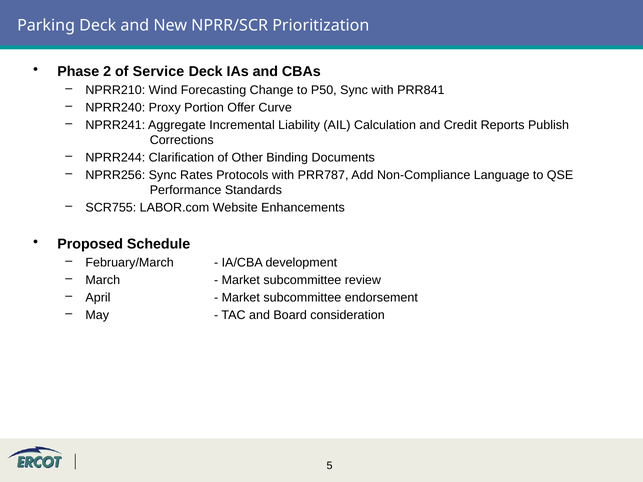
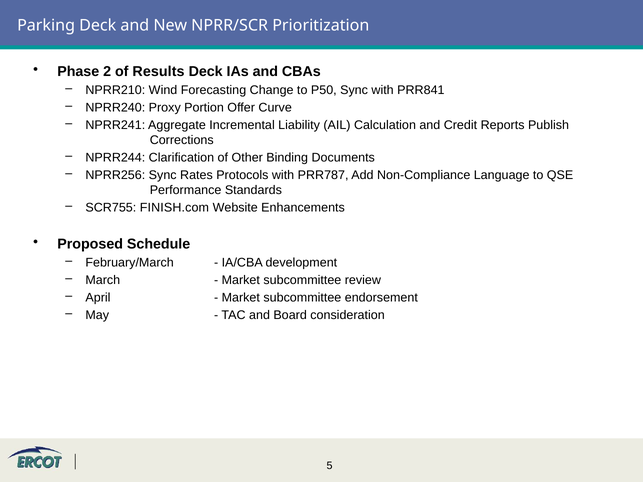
Service: Service -> Results (159, 72)
LABOR.com: LABOR.com -> FINISH.com (174, 208)
